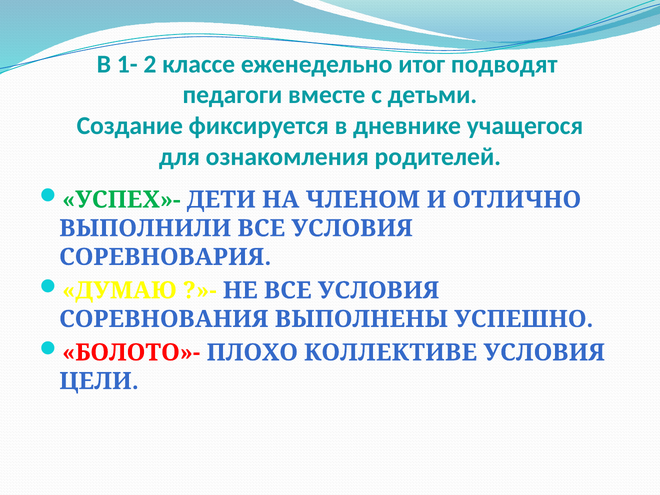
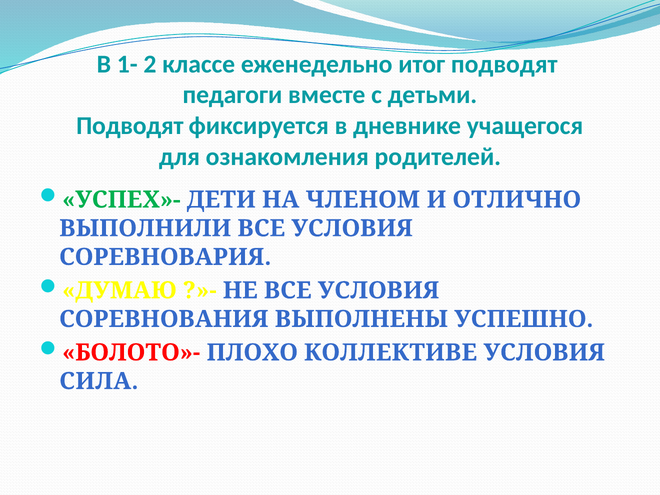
Создание: Создание -> Подводят (130, 126)
ЦЕЛИ: ЦЕЛИ -> СИЛА (99, 381)
